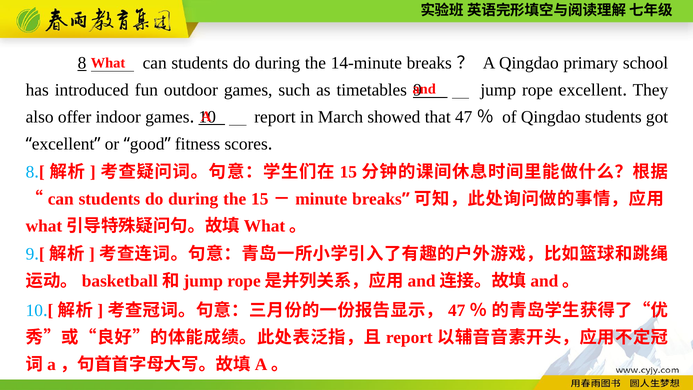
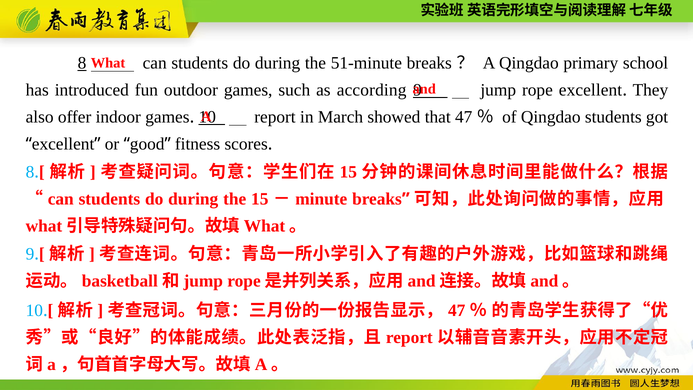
14-minute: 14-minute -> 51-minute (366, 63)
timetables: timetables -> according (372, 90)
